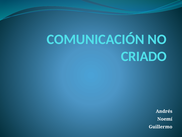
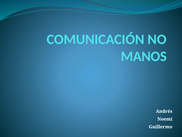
CRIADO: CRIADO -> MANOS (144, 56)
